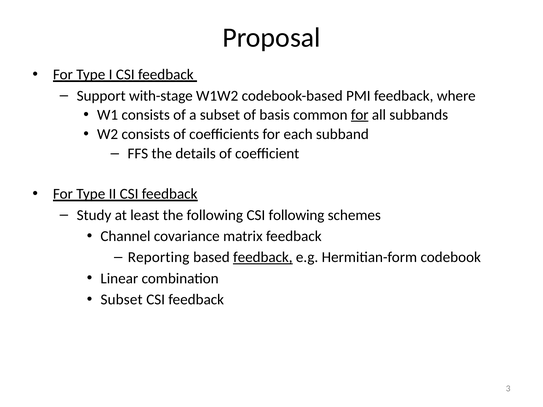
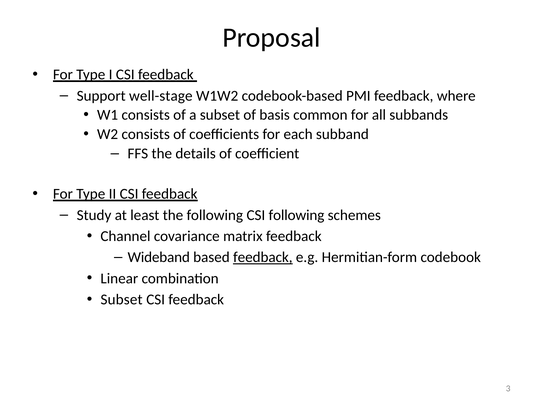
with-stage: with-stage -> well-stage (161, 96)
for underline: present -> none (360, 115)
Reporting: Reporting -> Wideband (159, 257)
